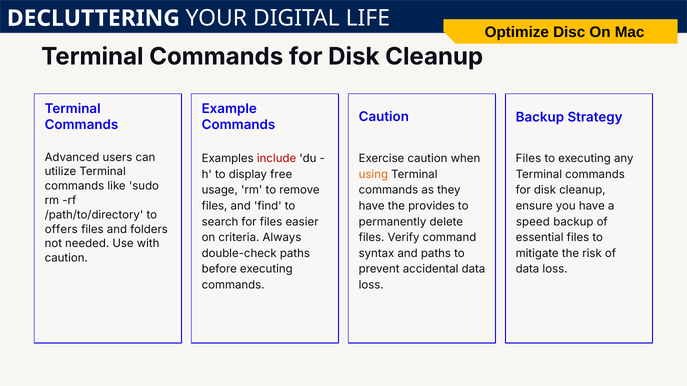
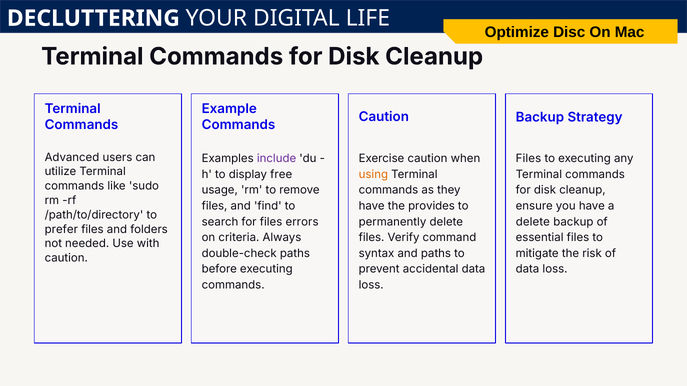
include colour: red -> purple (277, 159)
easier: easier -> errors (302, 222)
speed: speed -> delete (533, 222)
offers: offers -> prefer (61, 230)
